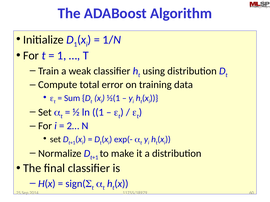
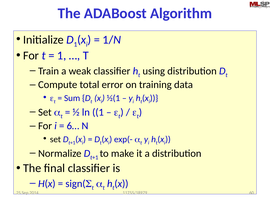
2…: 2… -> 6… (73, 126)
